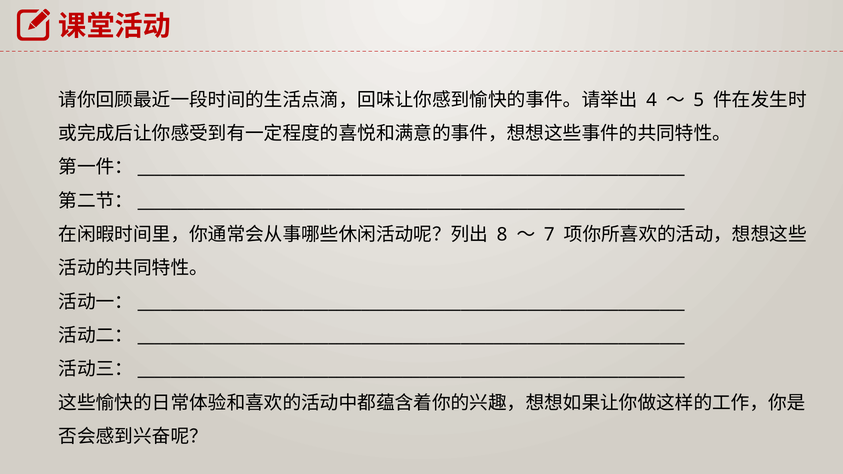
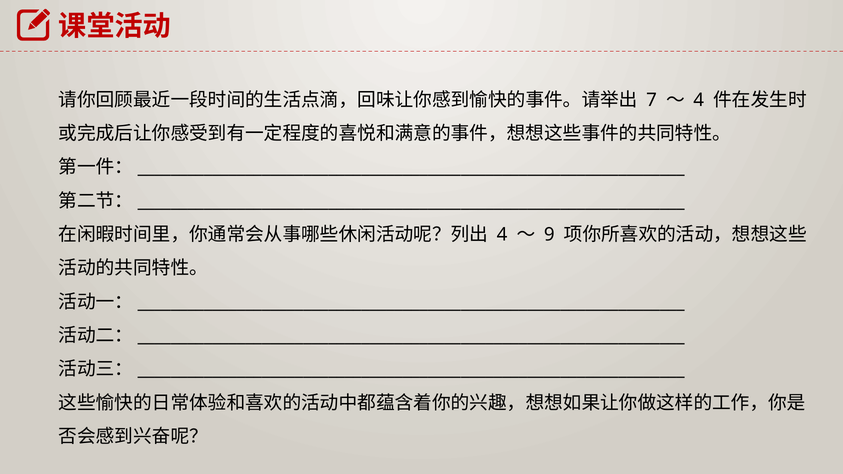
4: 4 -> 7 (652, 100)
5: 5 -> 4 (699, 100)
8: 8 -> 4 (502, 235)
7: 7 -> 9 (549, 235)
